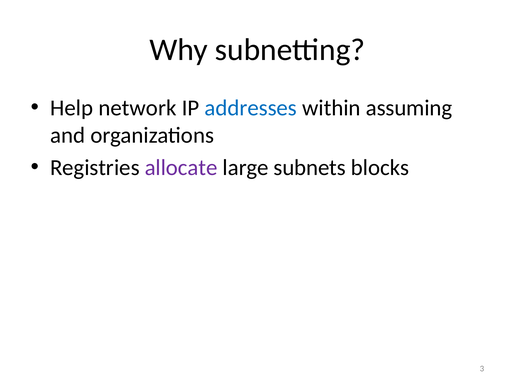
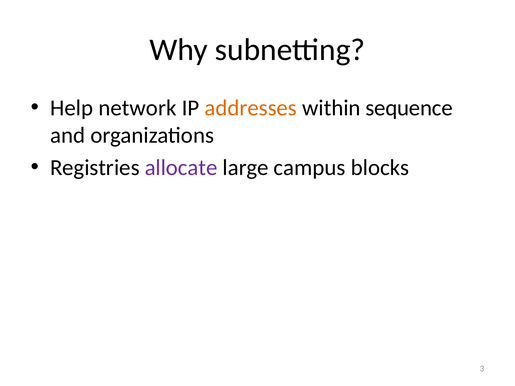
addresses colour: blue -> orange (251, 108)
assuming: assuming -> sequence (409, 108)
subnets: subnets -> campus (310, 168)
